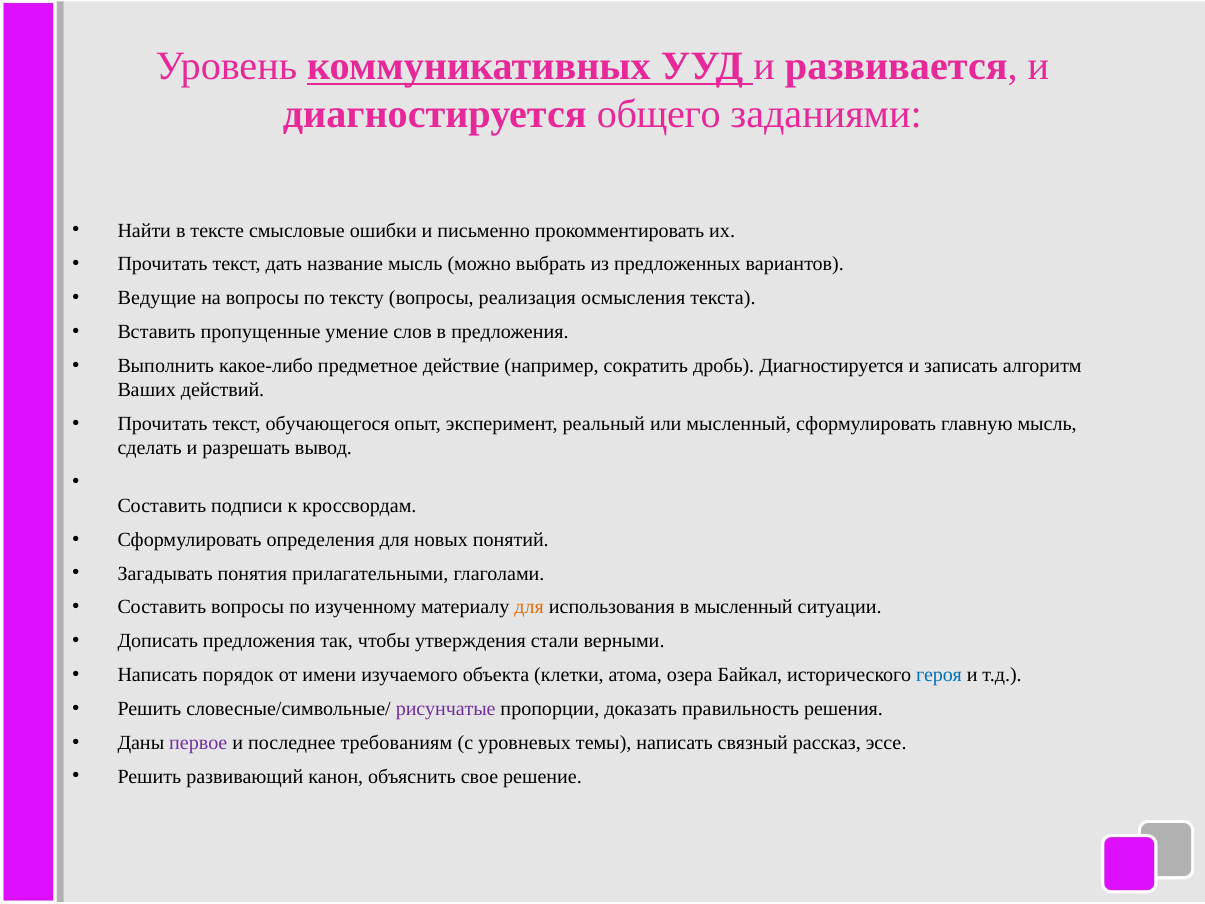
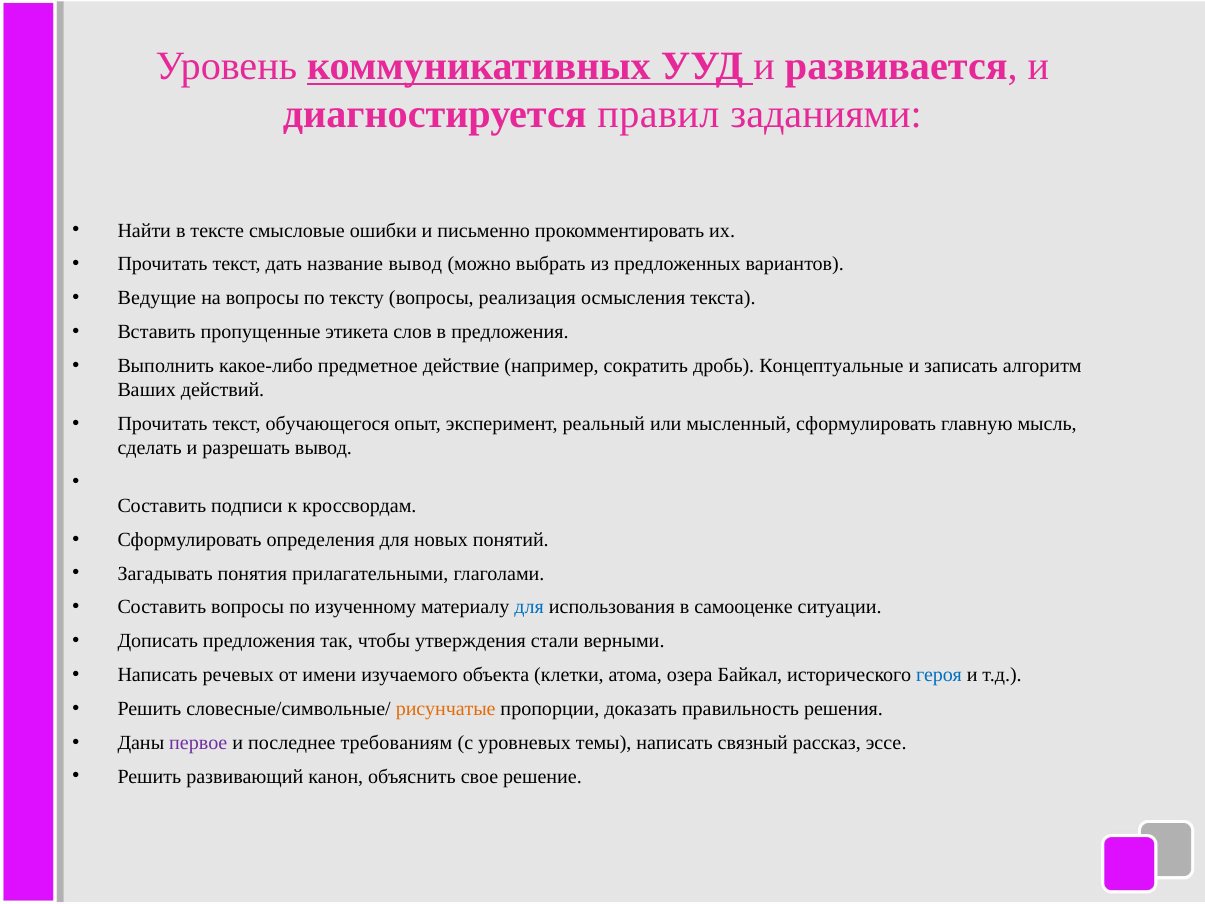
общего: общего -> правил (658, 114)
название мысль: мысль -> вывод (415, 264)
умение: умение -> этикета (357, 332)
дробь Диагностируется: Диагностируется -> Концептуальные (831, 366)
для colour: orange -> blue (529, 607)
в мысленный: мысленный -> самооценке (743, 607)
порядок: порядок -> речевых (238, 675)
рисунчатые colour: purple -> orange (446, 709)
